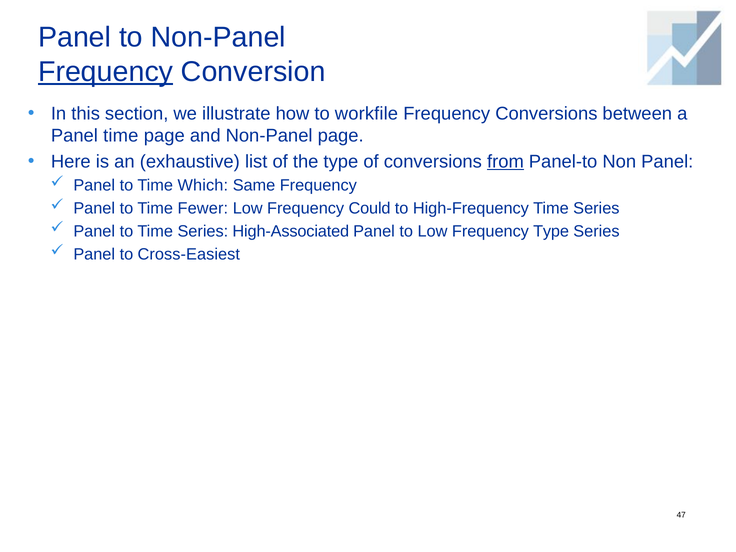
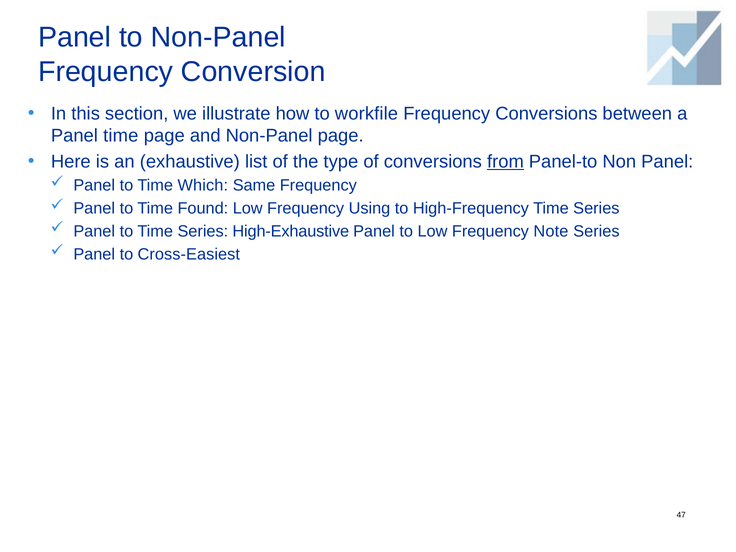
Frequency underline: present -> none (106, 72)
Fewer: Fewer -> Found (203, 208)
Could: Could -> Using (369, 208)
High-Associated: High-Associated -> High-Exhaustive (291, 231)
Frequency Type: Type -> Note (551, 231)
